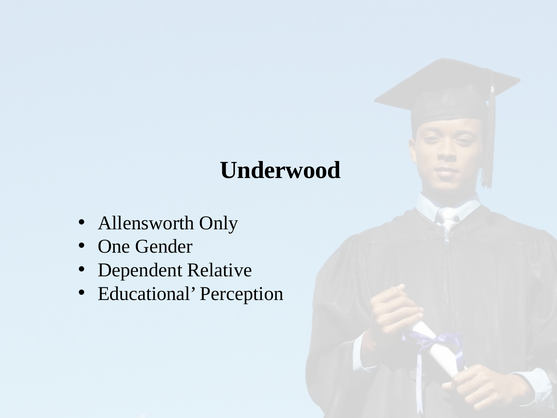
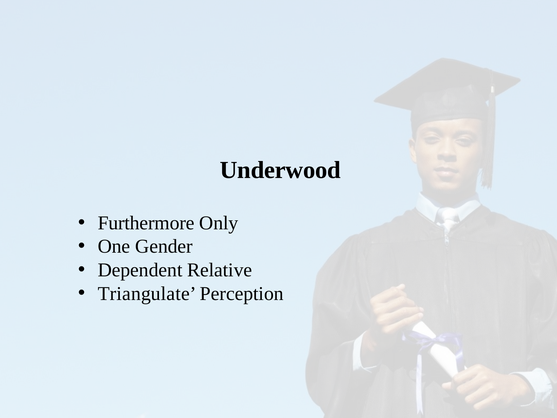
Allensworth: Allensworth -> Furthermore (146, 223)
Educational: Educational -> Triangulate (147, 293)
